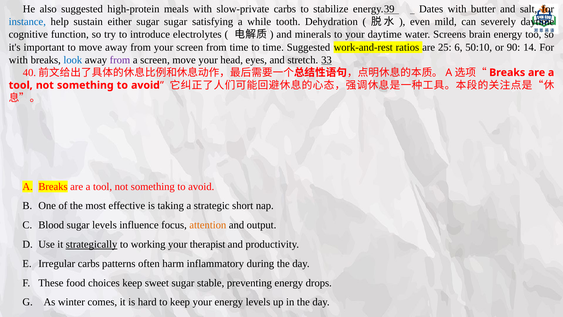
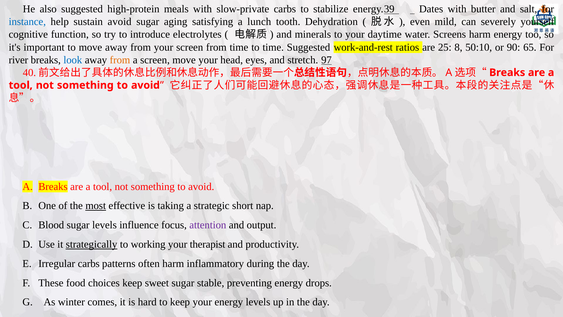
sustain either: either -> avoid (120, 22)
sugar sugar: sugar -> aging (176, 22)
while: while -> lunch (259, 22)
severely daytime: daytime -> yourself (537, 22)
Screens brain: brain -> harm (480, 34)
6: 6 -> 8 (458, 47)
14: 14 -> 65 (530, 47)
with: with -> river (18, 60)
from colour: purple -> orange (120, 60)
33: 33 -> 97 (326, 60)
most underline: none -> present (96, 206)
attention colour: orange -> purple (208, 225)
